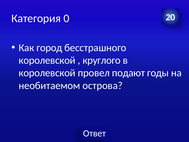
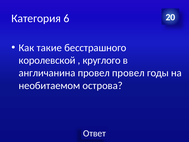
0: 0 -> 6 (66, 18)
город: город -> такие (49, 48)
королевской: королевской -> англичанина (47, 73)
провел подают: подают -> провел (128, 73)
